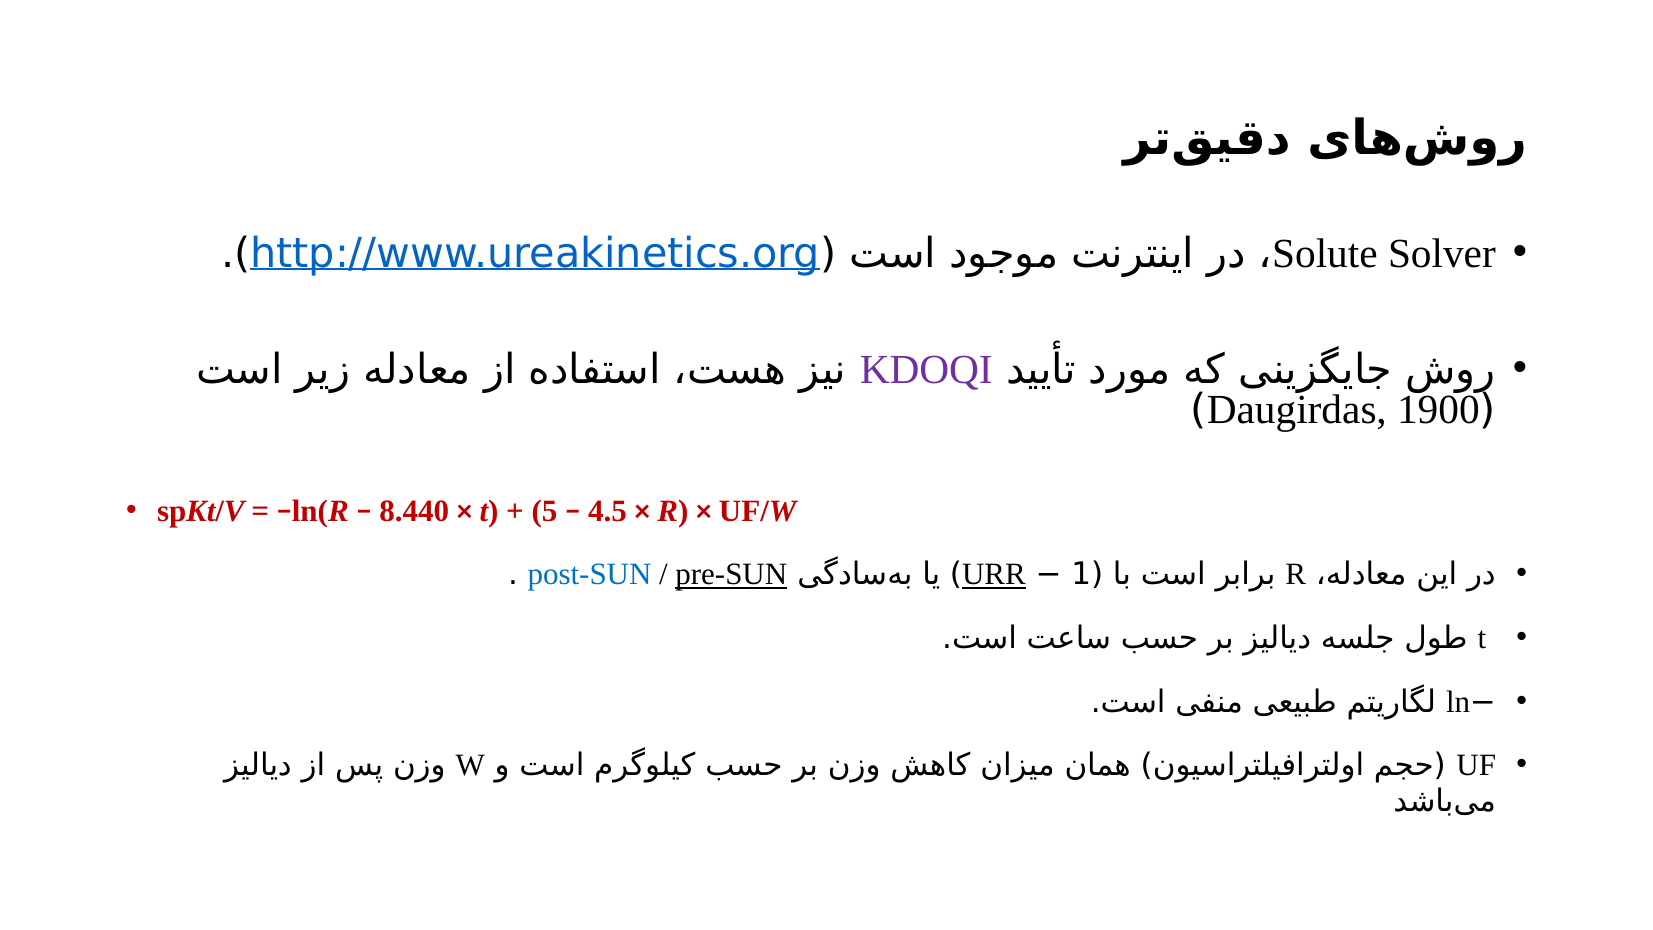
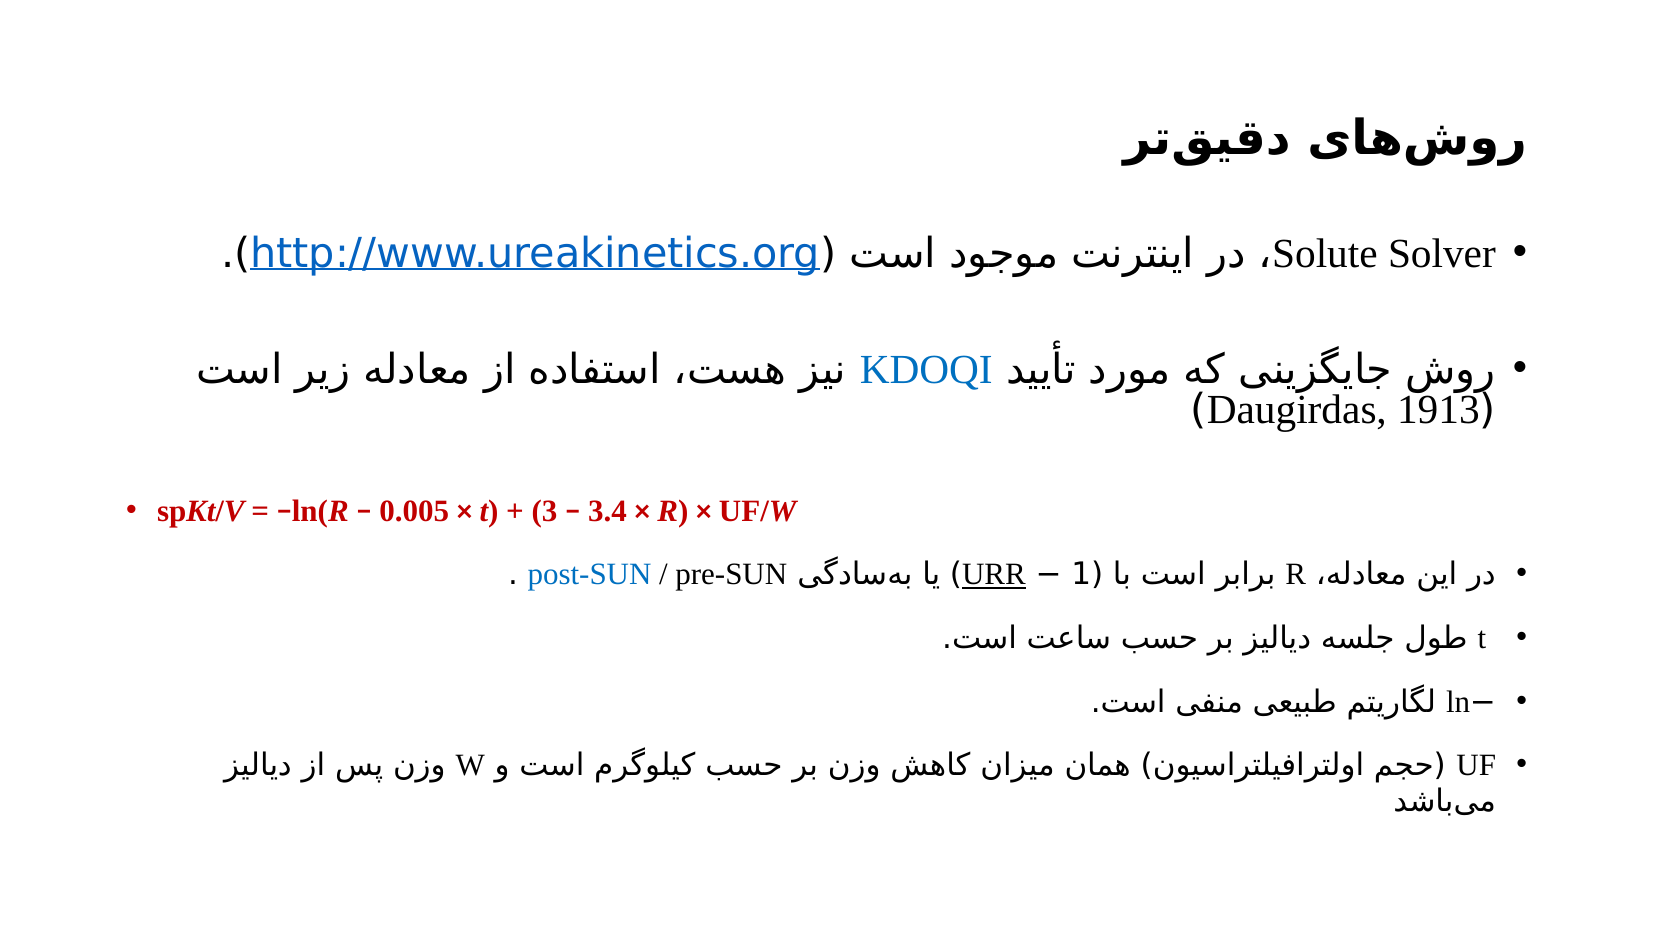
KDOQI colour: purple -> blue (926, 370)
1900: 1900 -> 1913 (1438, 410)
8.440: 8.440 -> 0.005 (414, 511)
5: 5 -> 3 (545, 511)
4.5: 4.5 -> 3.4 (607, 511)
pre-SUN underline: present -> none (731, 574)
